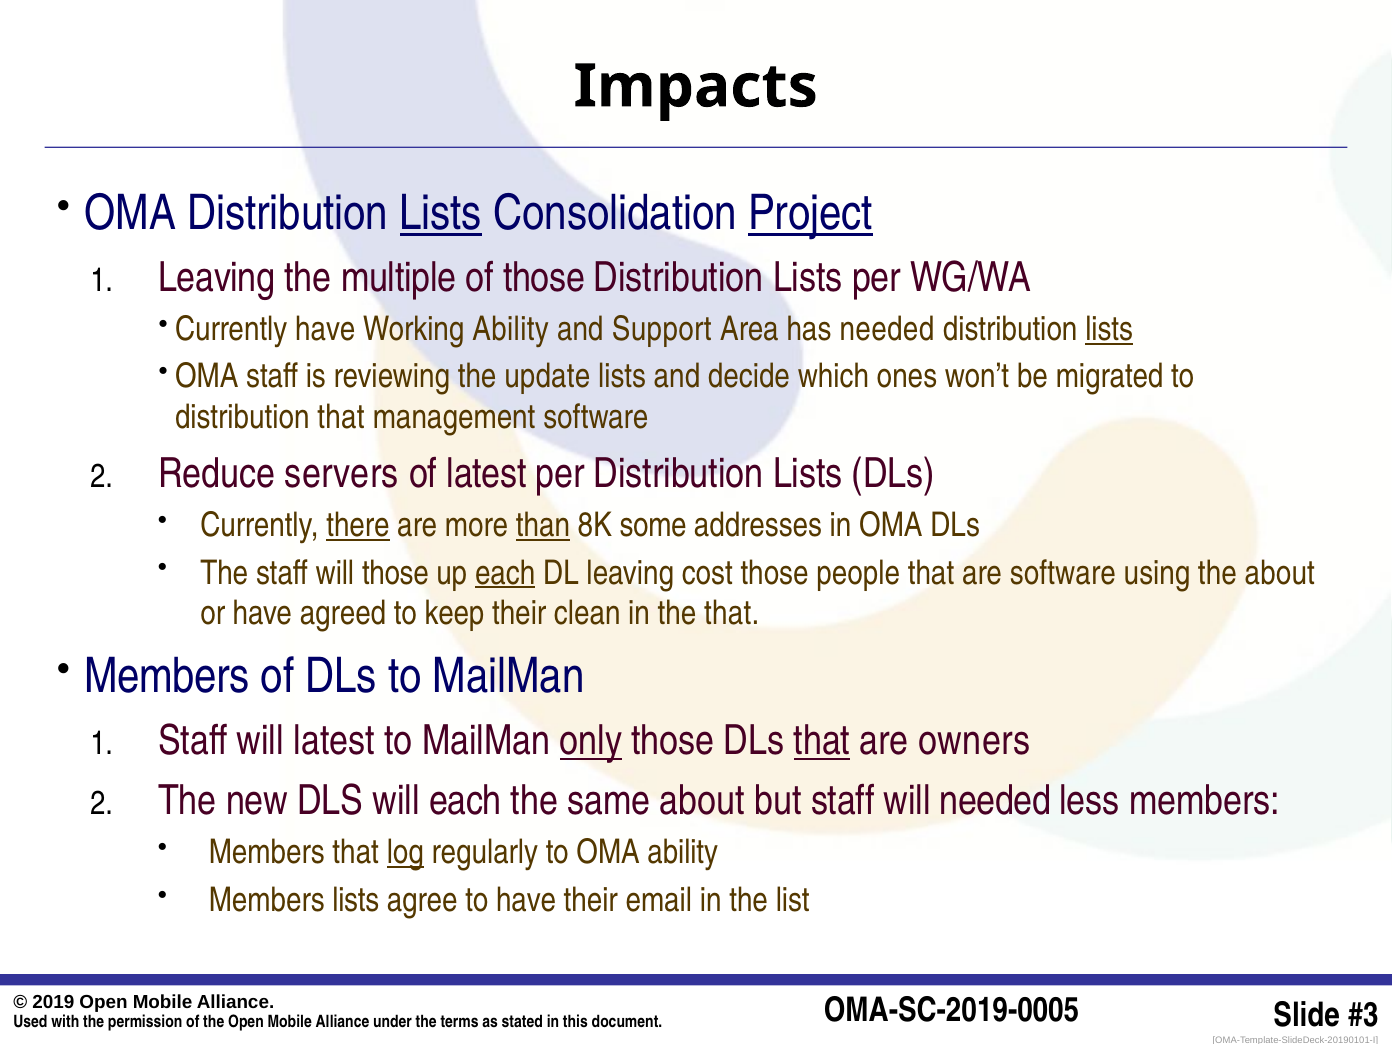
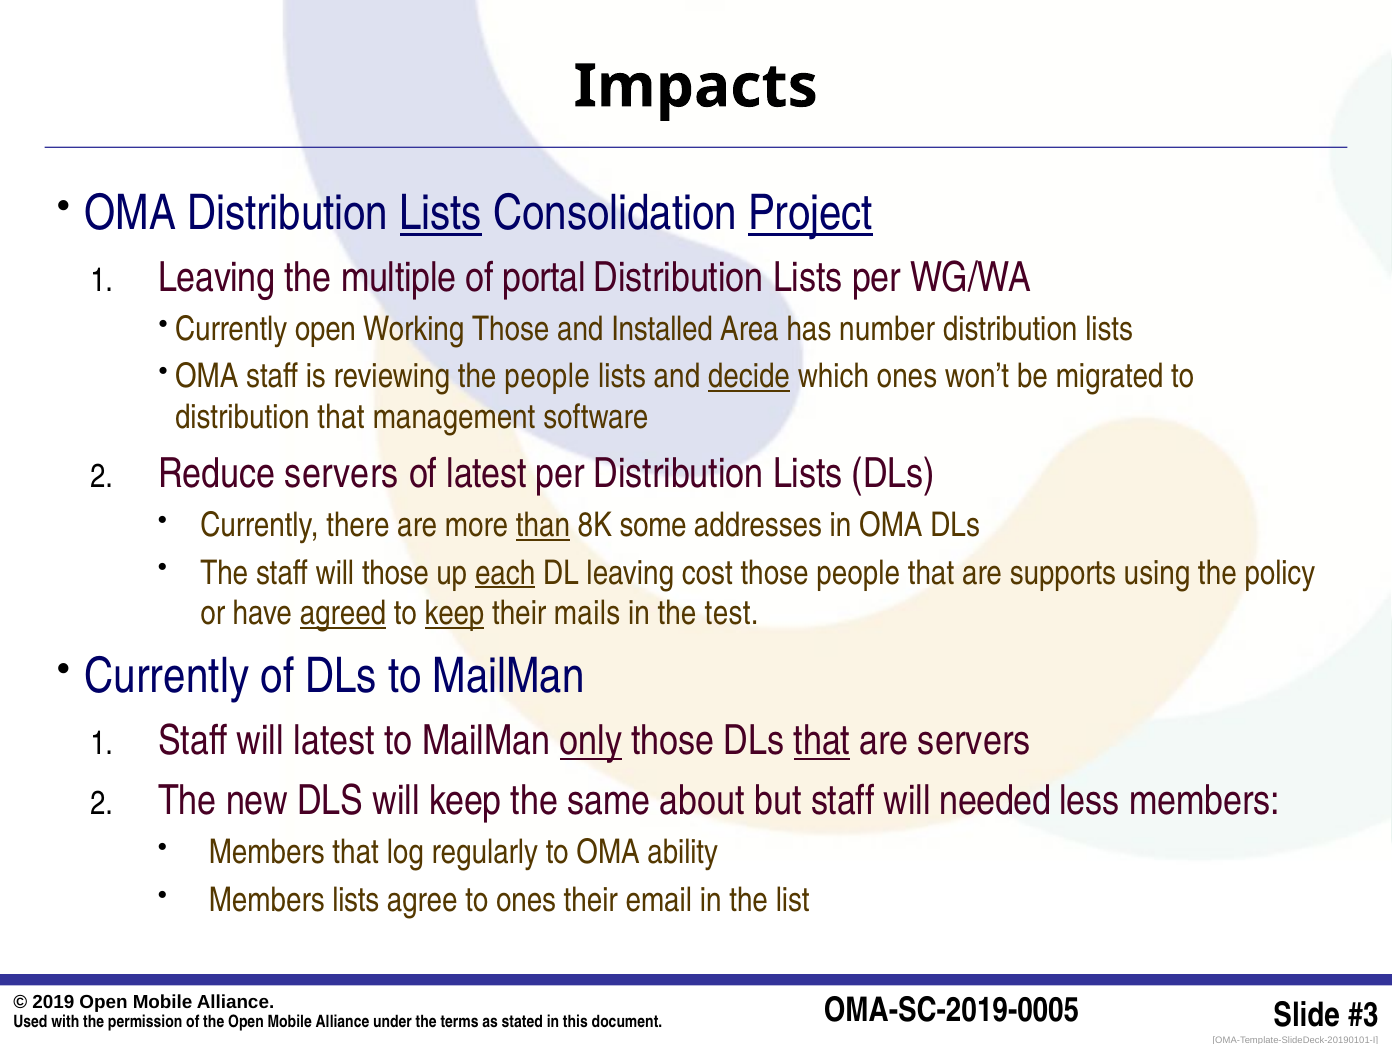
of those: those -> portal (544, 278)
Currently have: have -> open (325, 329)
Working Ability: Ability -> Those (511, 329)
Support: Support -> Installed (662, 329)
has needed: needed -> number (887, 329)
lists underline: present -> none (1109, 329)
the update: update -> people (547, 377)
decide underline: none -> present (749, 377)
there underline: present -> none (358, 525)
are software: software -> supports (1063, 573)
the about: about -> policy (1280, 573)
agreed underline: none -> present (343, 614)
keep underline: none -> present (455, 614)
clean: clean -> mails (587, 614)
the that: that -> test (732, 614)
Members: Members -> Currently (167, 677)
are owners: owners -> servers (974, 741)
will each: each -> keep (465, 801)
log underline: present -> none (405, 853)
to have: have -> ones (526, 900)
